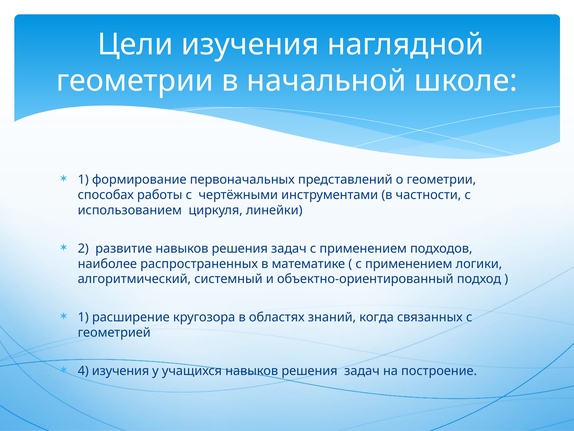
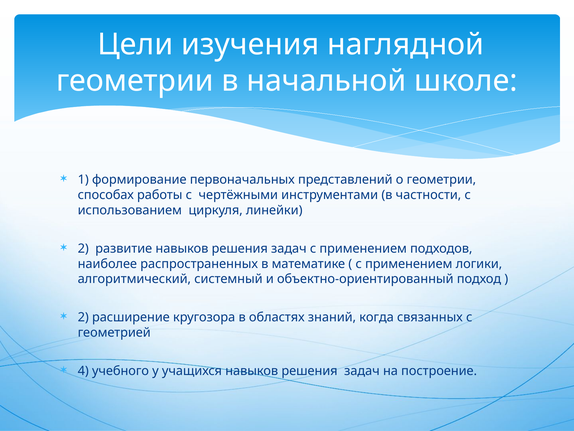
1: 1 -> 2 (83, 317)
4 изучения: изучения -> учебного (120, 371)
